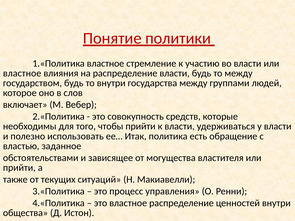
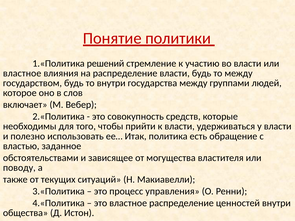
1.«Политика властное: властное -> решений (105, 64)
прийти: прийти -> поводу (19, 168)
